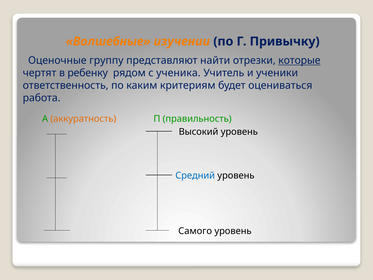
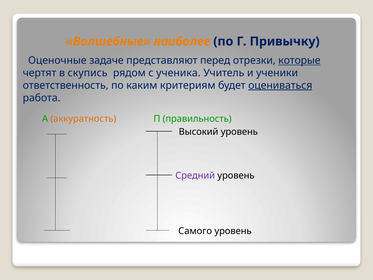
изучении: изучении -> наиболее (182, 41)
группу: группу -> задаче (106, 61)
найти: найти -> перед (215, 61)
ребенку: ребенку -> скупись (88, 73)
оцениваться underline: none -> present (280, 85)
Средний colour: blue -> purple (195, 175)
